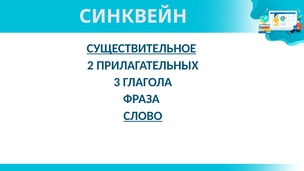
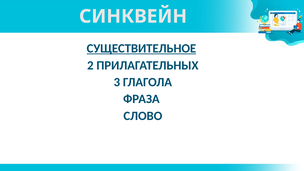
СЛОВО underline: present -> none (143, 116)
